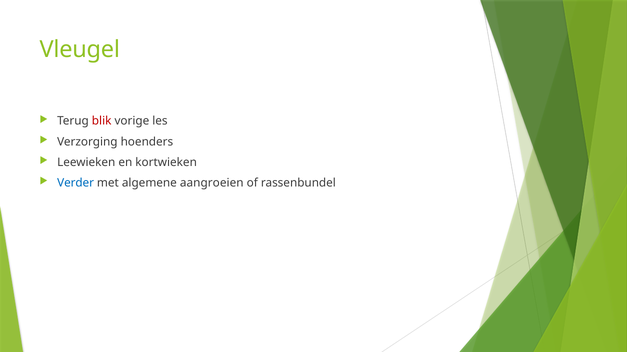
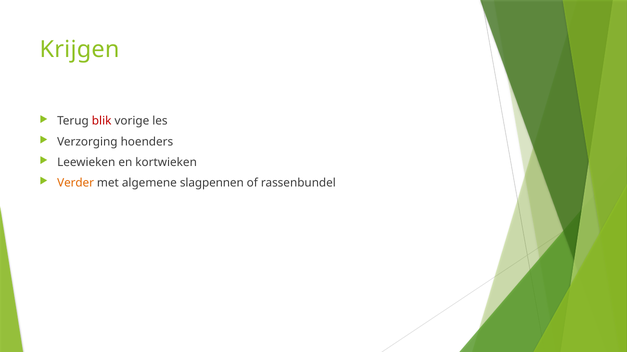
Vleugel: Vleugel -> Krijgen (80, 49)
Verder colour: blue -> orange (76, 183)
aangroeien: aangroeien -> slagpennen (212, 183)
